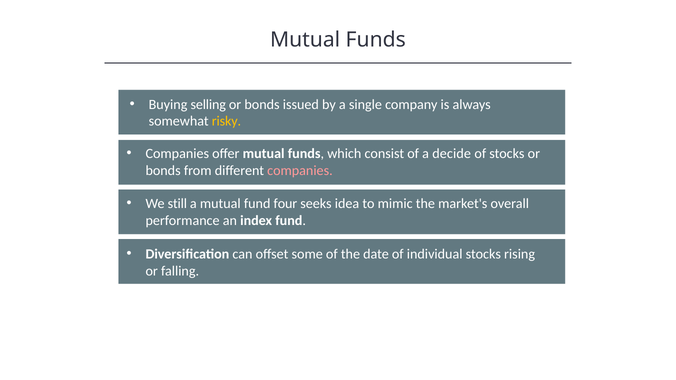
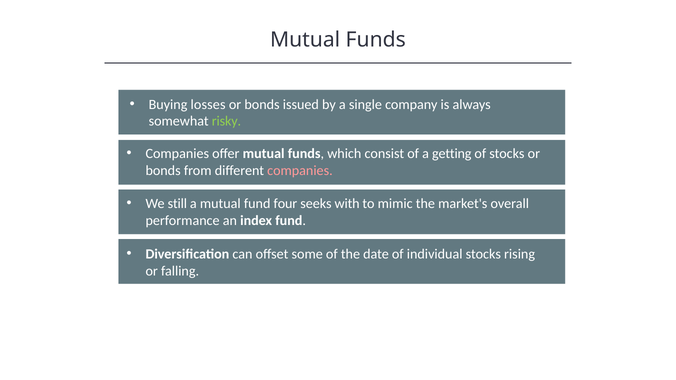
selling: selling -> losses (208, 104)
risky colour: yellow -> light green (226, 121)
decide: decide -> getting (452, 154)
idea: idea -> with (347, 204)
